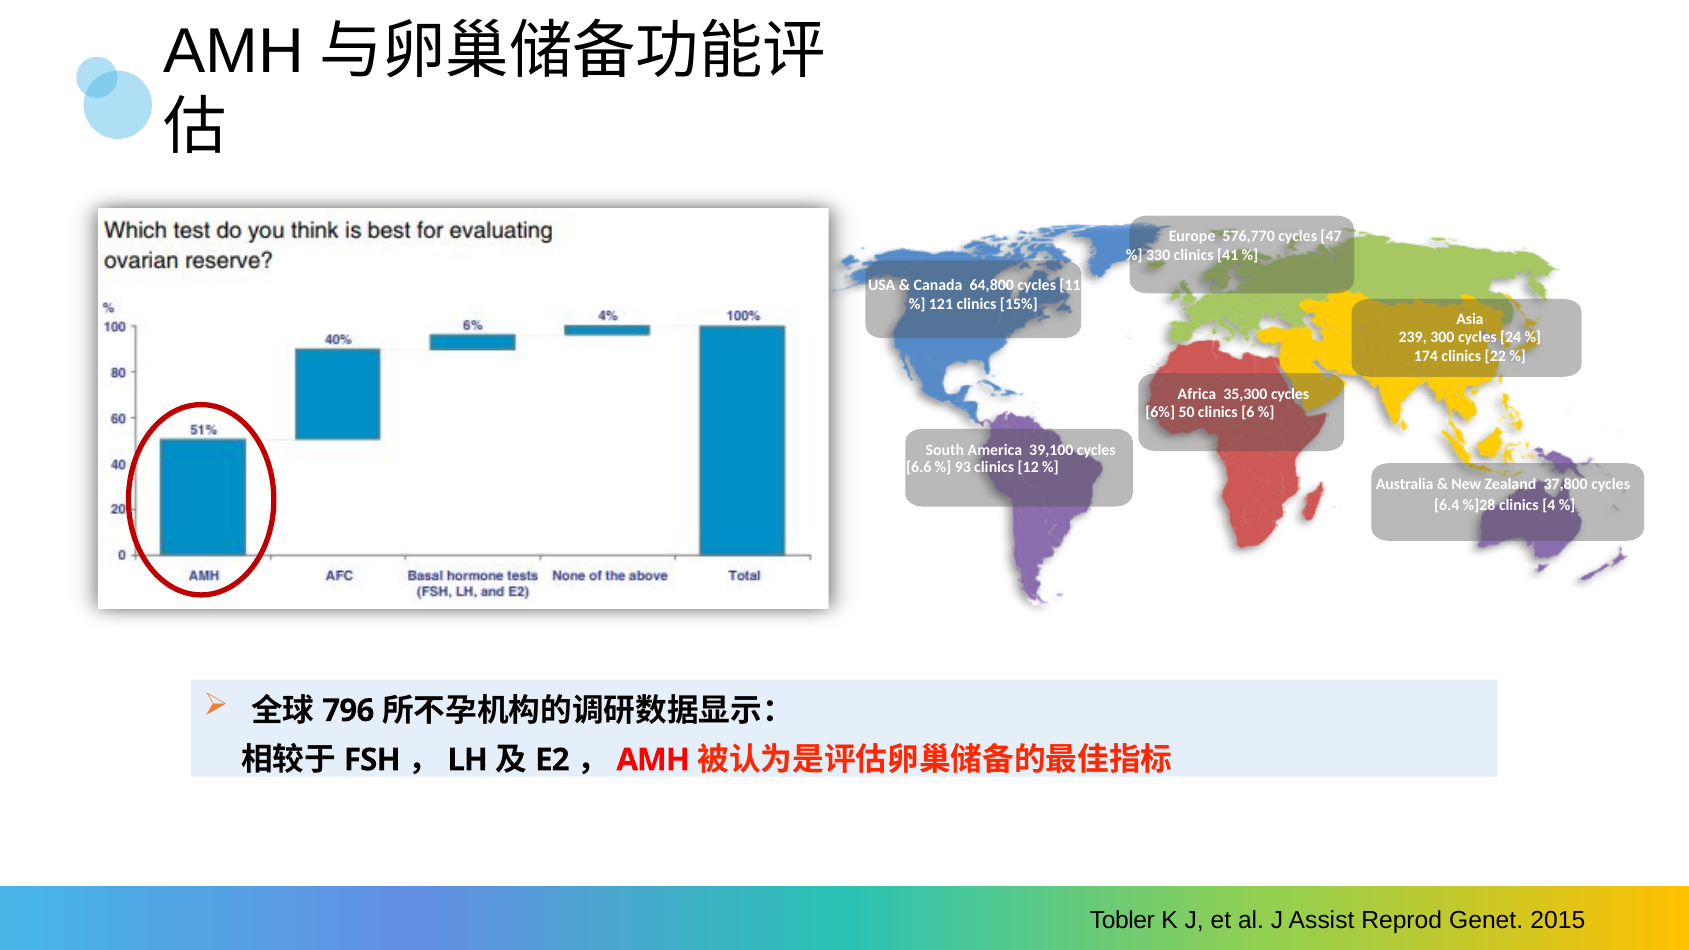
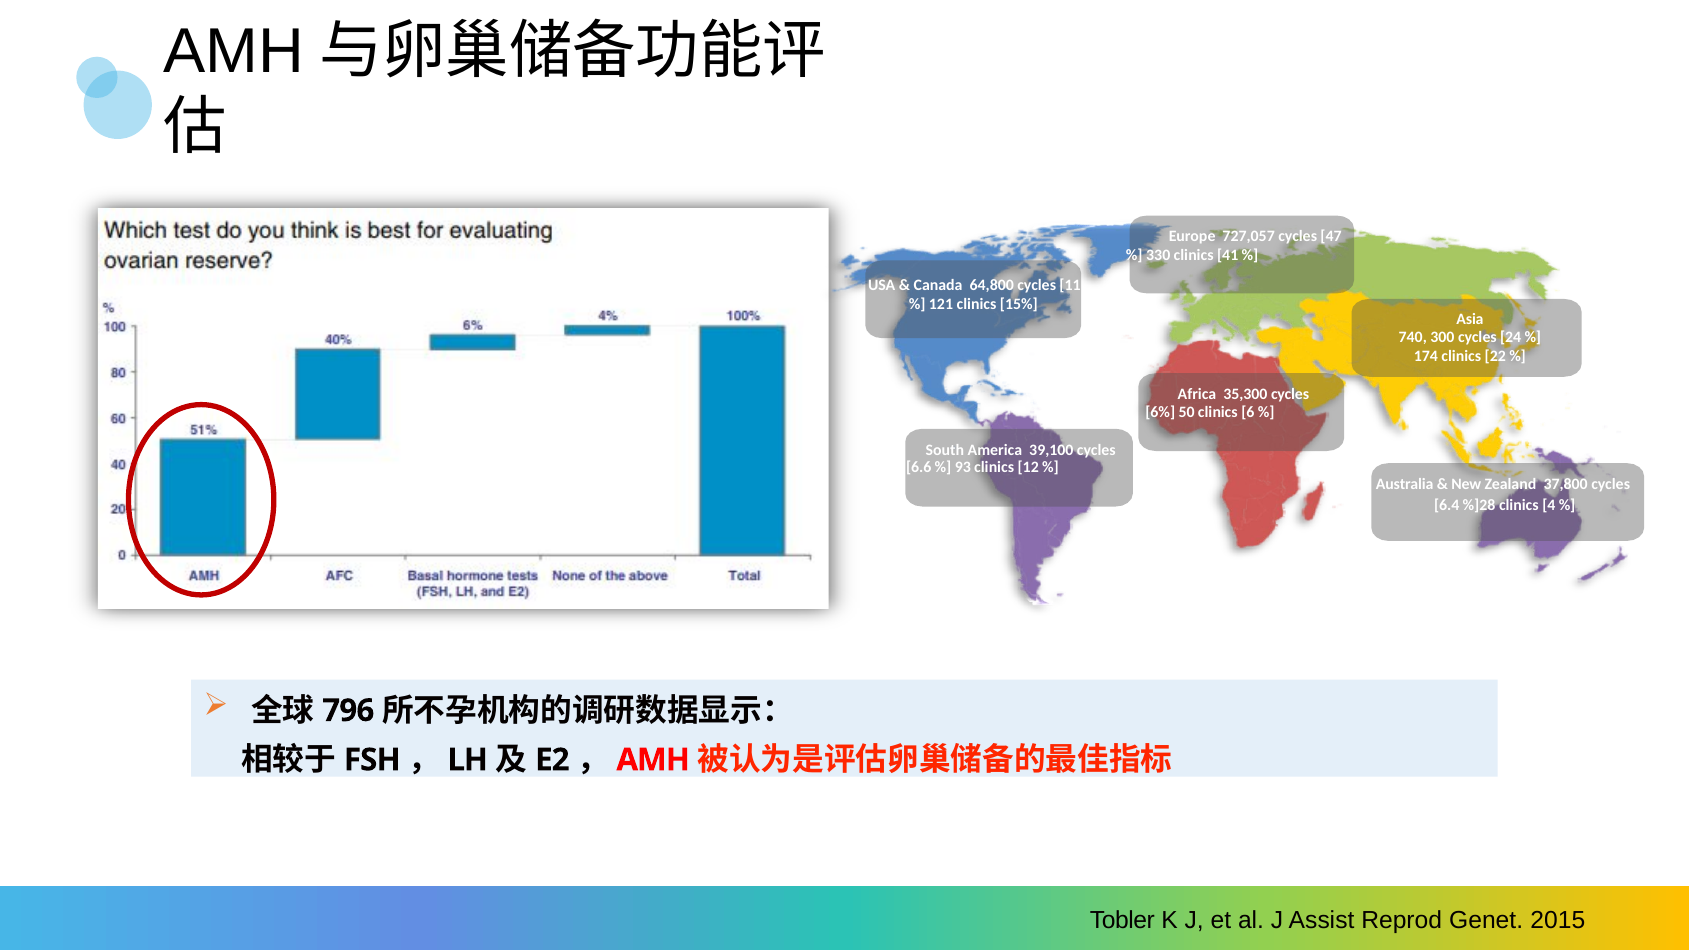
576,770: 576,770 -> 727,057 (1249, 237)
239: 239 -> 740 (1413, 337)
